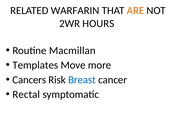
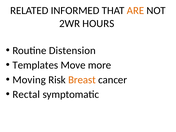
WARFARIN: WARFARIN -> INFORMED (75, 11)
Macmillan: Macmillan -> Distension (72, 51)
Cancers: Cancers -> Moving (29, 80)
Breast colour: blue -> orange (82, 80)
